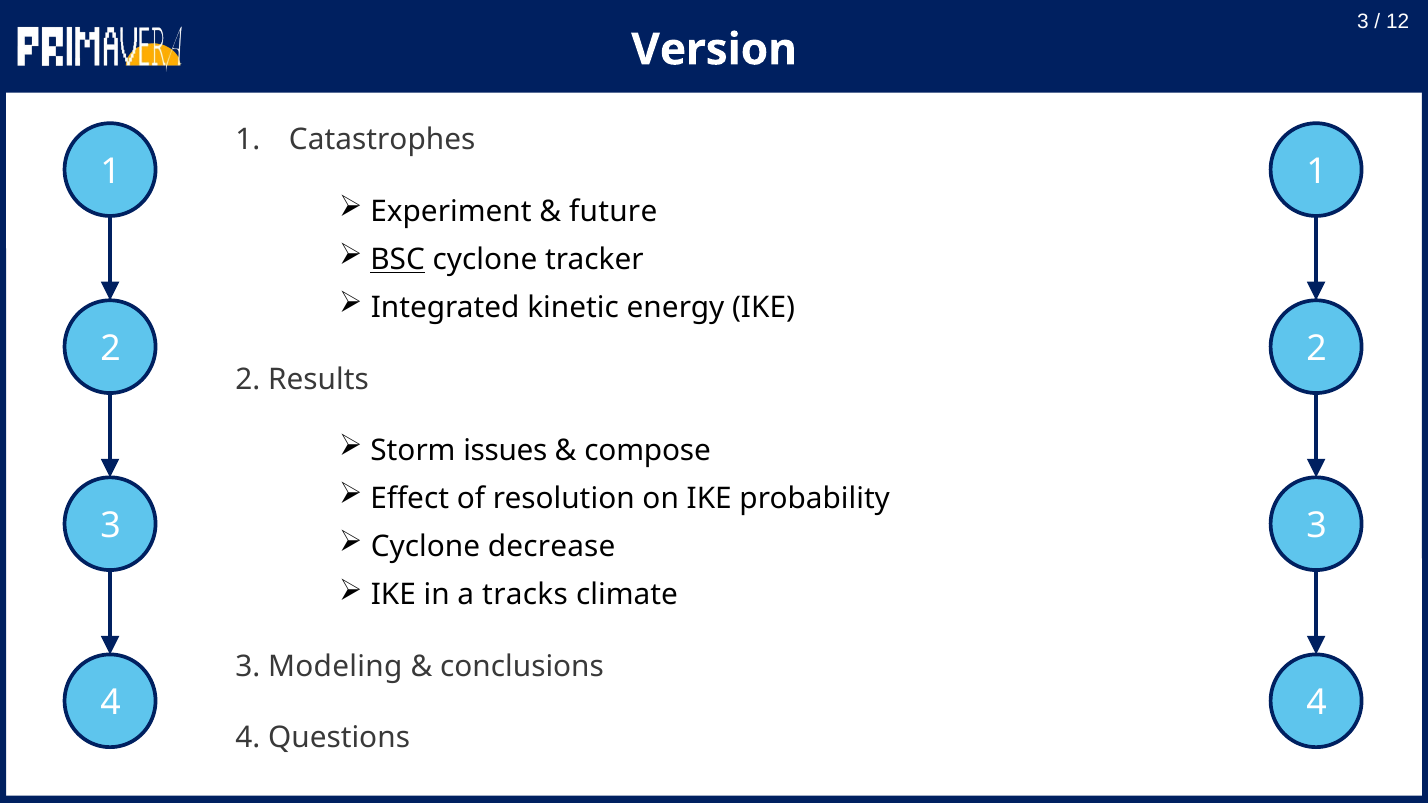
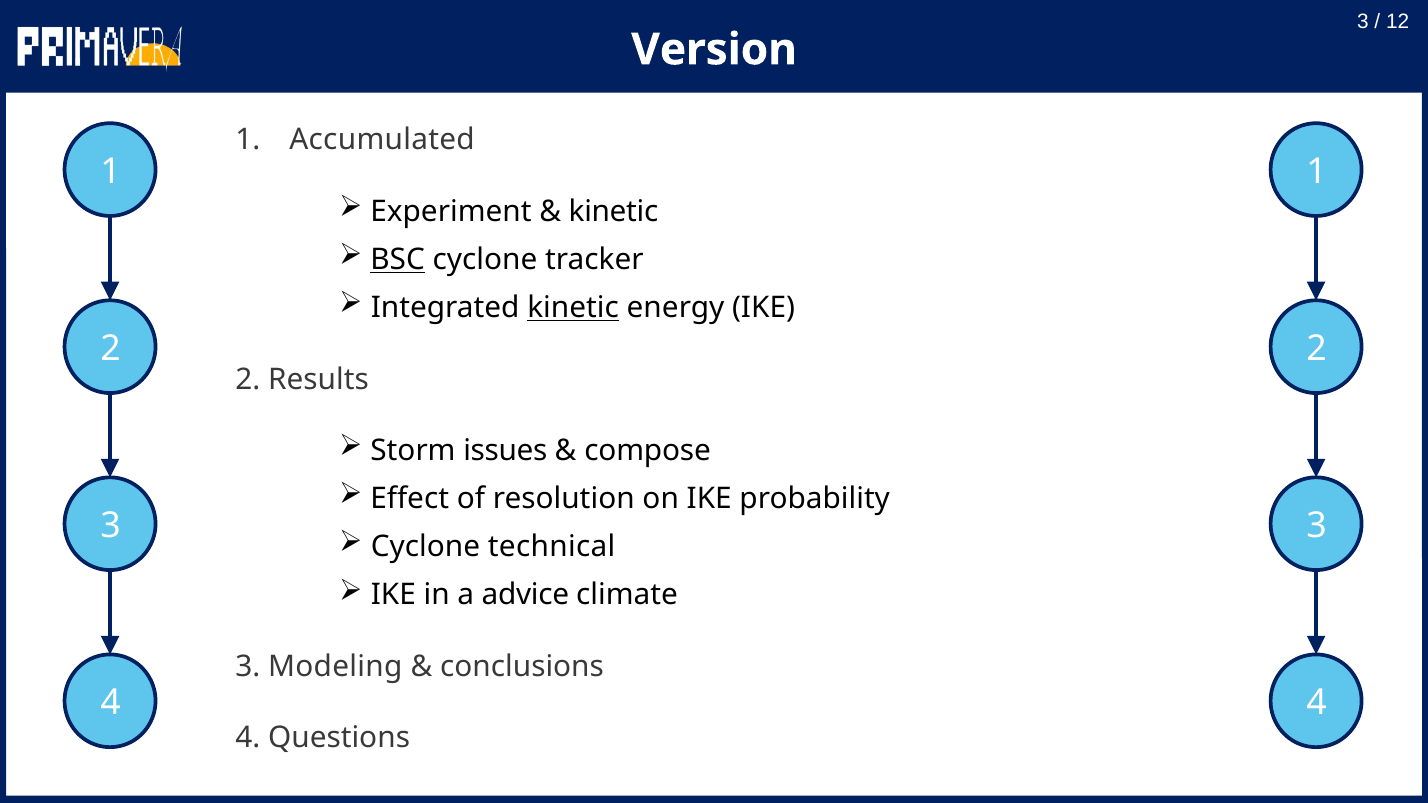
Catastrophes: Catastrophes -> Accumulated (382, 140)
future: future -> kinetic (614, 212)
kinetic underline: none -> present (573, 308)
decrease: decrease -> technical (552, 547)
tracks: tracks -> advice (525, 595)
